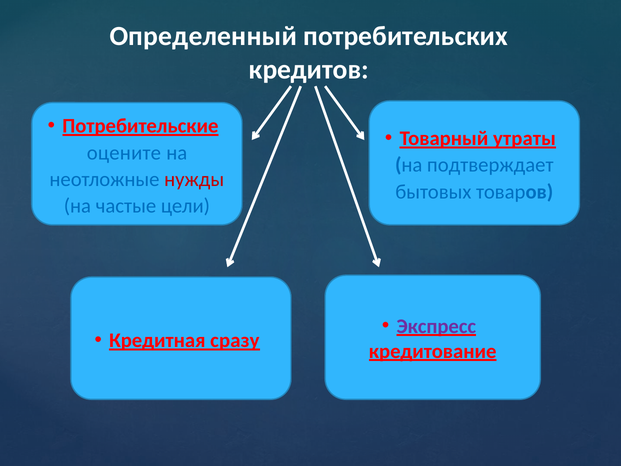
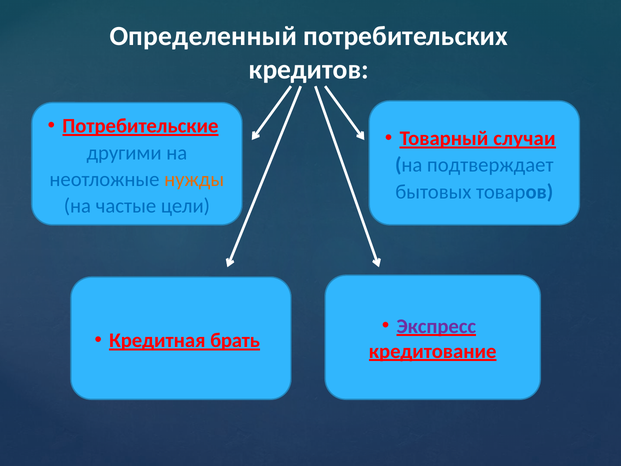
утраты: утраты -> случаи (524, 138)
оцените: оцените -> другими (124, 153)
нужды colour: red -> orange (194, 179)
сразу: сразу -> брать (235, 340)
